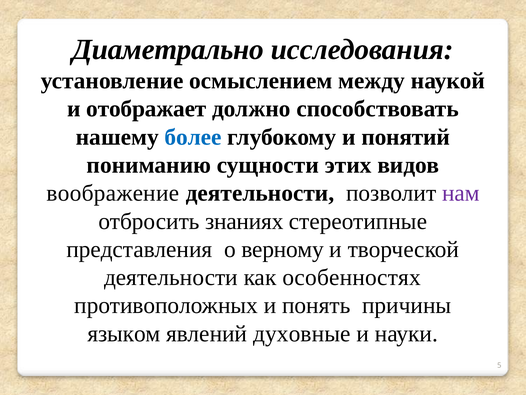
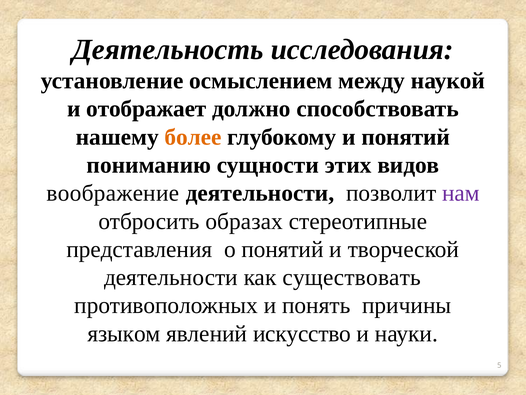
Диаметрально: Диаметрально -> Деятельность (168, 50)
более colour: blue -> orange (193, 137)
знаниях: знаниях -> образах (244, 221)
о верному: верному -> понятий (283, 249)
особенностях: особенностях -> существовать (352, 277)
духовные: духовные -> искусство (302, 333)
